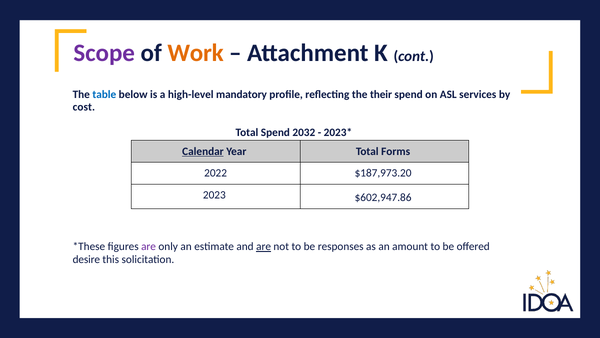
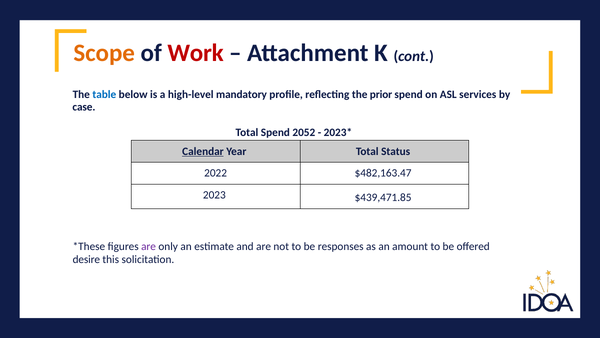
Scope colour: purple -> orange (104, 53)
Work colour: orange -> red (196, 53)
their: their -> prior (381, 94)
cost: cost -> case (84, 107)
2032: 2032 -> 2052 (304, 132)
Forms: Forms -> Status (396, 151)
$187,973.20: $187,973.20 -> $482,163.47 (383, 173)
$602,947.86: $602,947.86 -> $439,471.85 (383, 197)
are underline: present -> none (264, 246)
